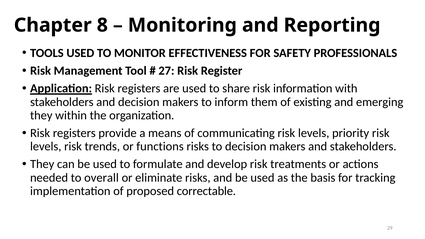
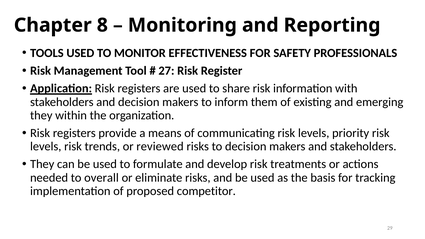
functions: functions -> reviewed (160, 146)
correctable: correctable -> competitor (206, 191)
